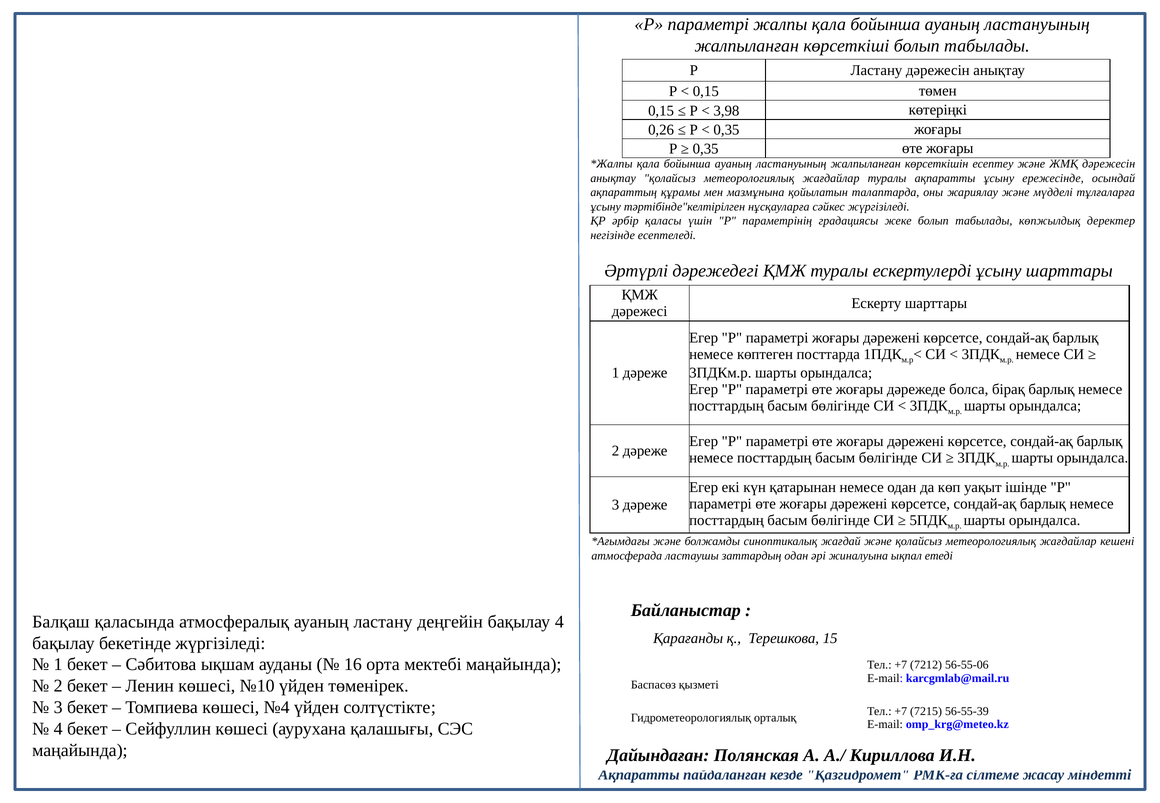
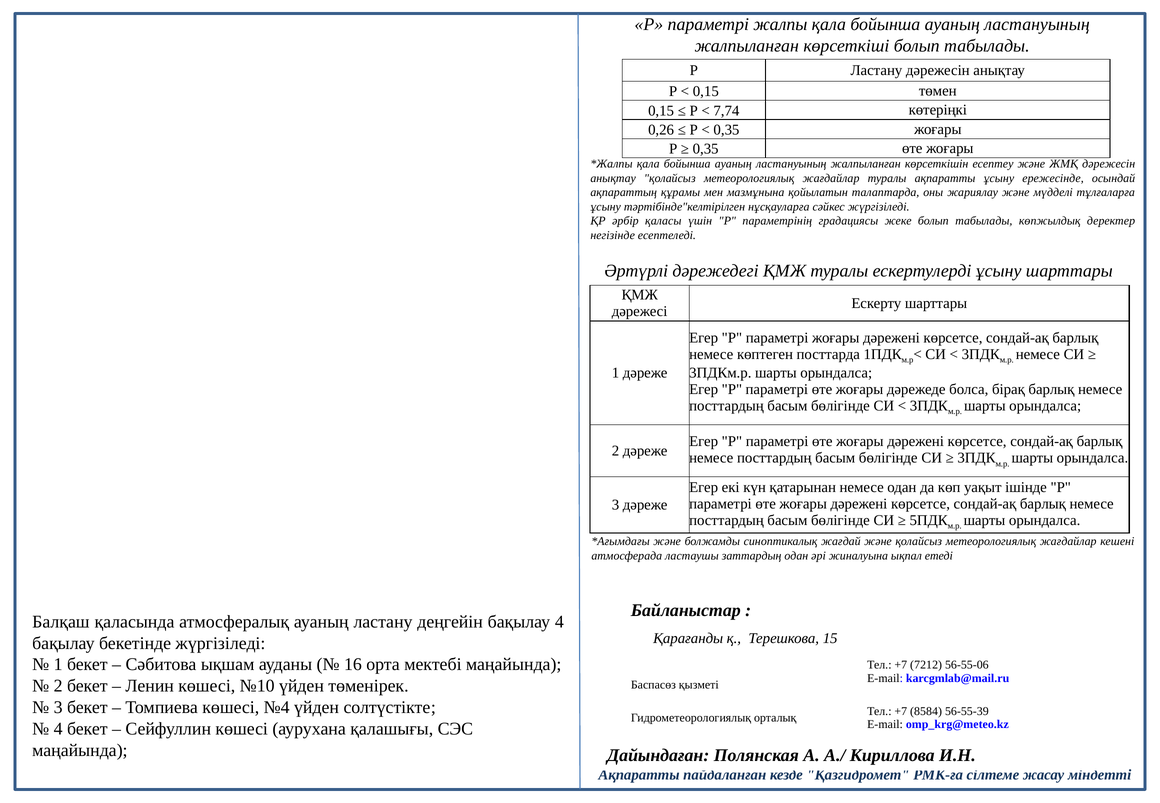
3,98: 3,98 -> 7,74 (726, 111)
7215: 7215 -> 8584 (926, 711)
